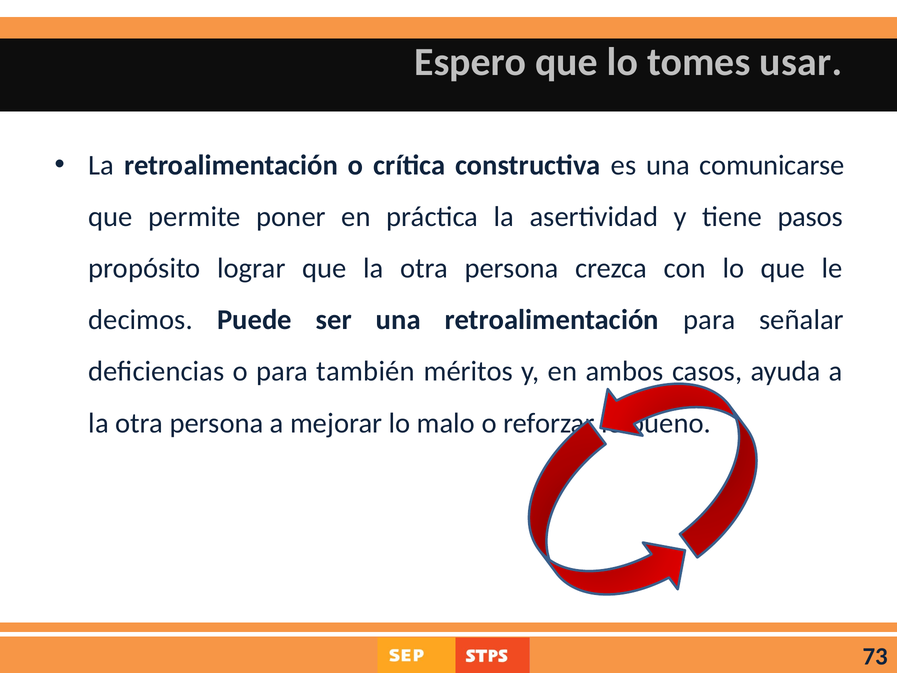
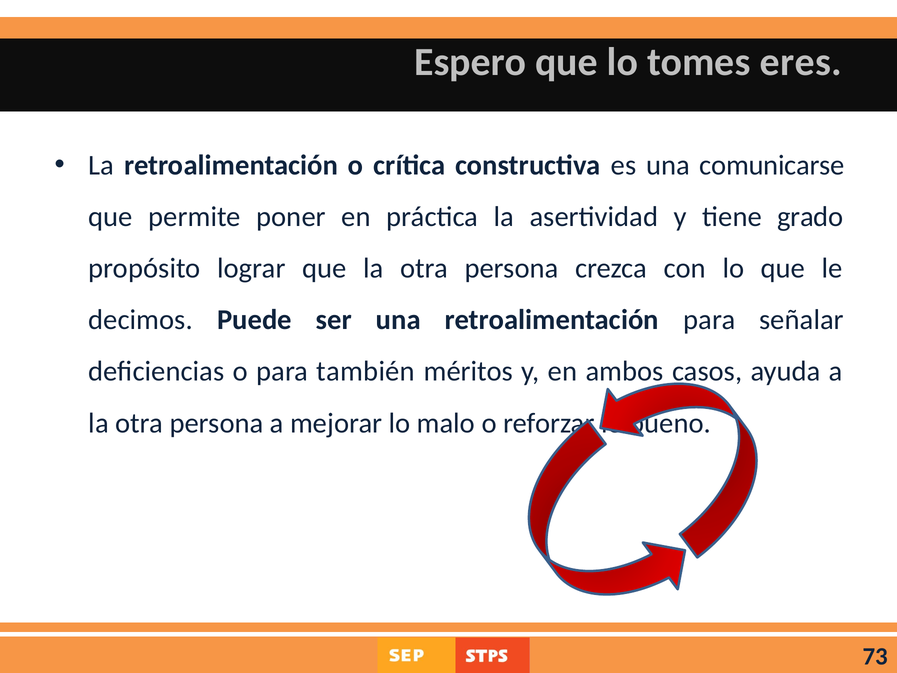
usar: usar -> eres (801, 62)
pasos: pasos -> grado (810, 217)
